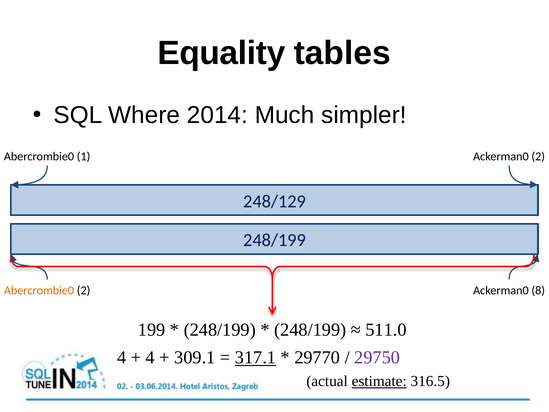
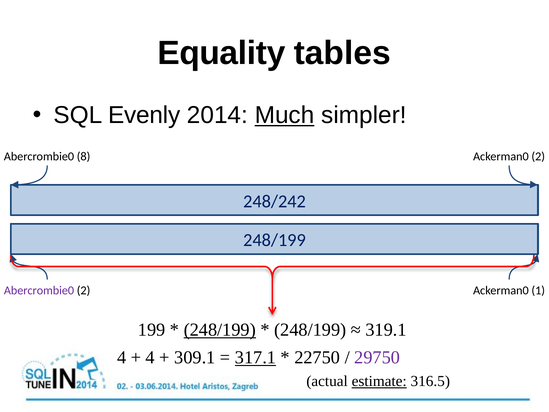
Where: Where -> Evenly (144, 115)
Much underline: none -> present (285, 115)
1: 1 -> 8 (84, 156)
248/129: 248/129 -> 248/242 (274, 201)
Abercrombie0 colour: orange -> purple (39, 290)
8: 8 -> 1 (538, 290)
248/199 underline: none -> present (220, 330)
511.0: 511.0 -> 319.1 (386, 330)
29770: 29770 -> 22750 (317, 357)
